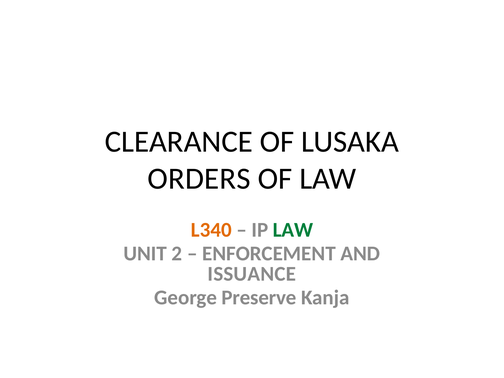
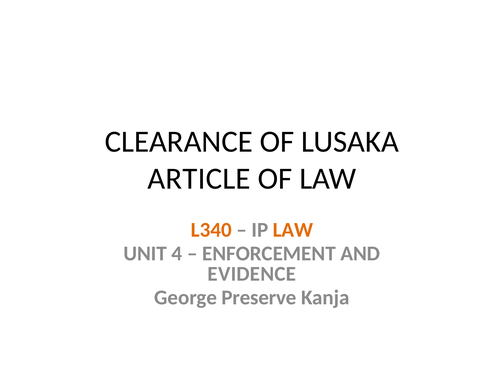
ORDERS: ORDERS -> ARTICLE (199, 179)
LAW colour: green -> orange (293, 230)
2: 2 -> 4 (177, 254)
ISSUANCE: ISSUANCE -> EVIDENCE (252, 274)
